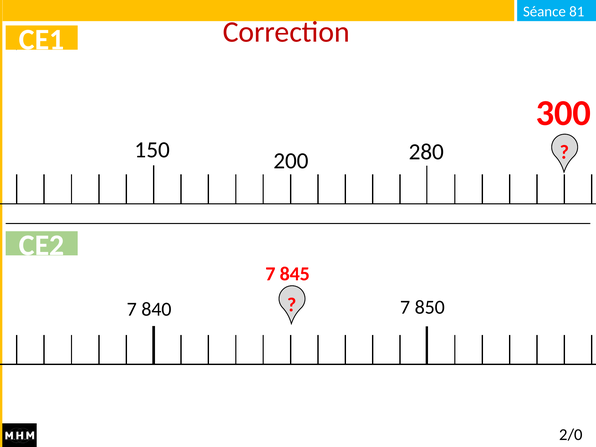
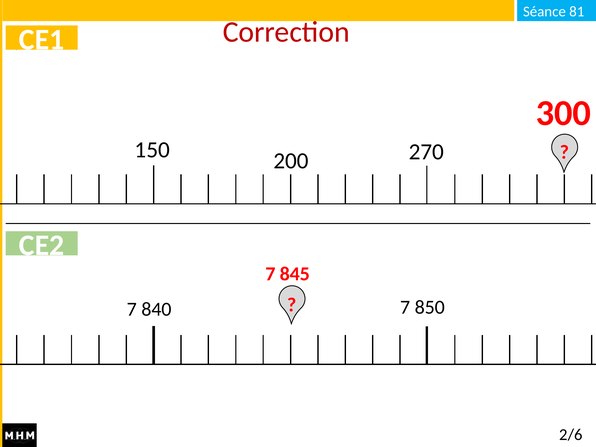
280: 280 -> 270 (426, 152)
2/0: 2/0 -> 2/6 (571, 435)
